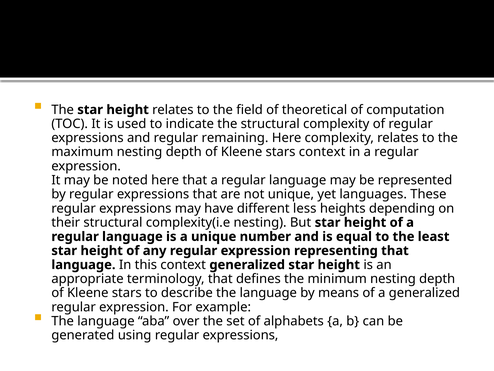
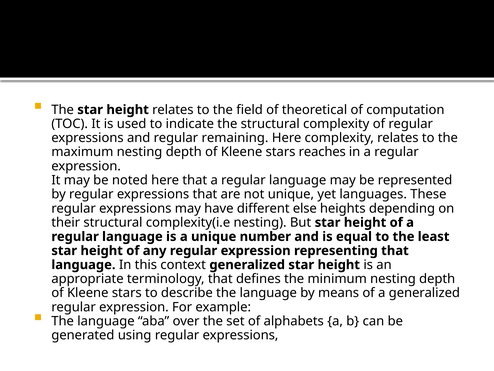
stars context: context -> reaches (322, 152)
less: less -> else (305, 208)
